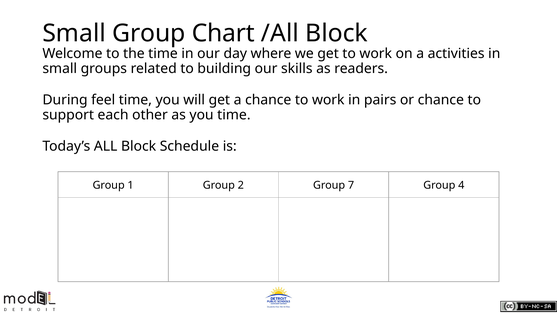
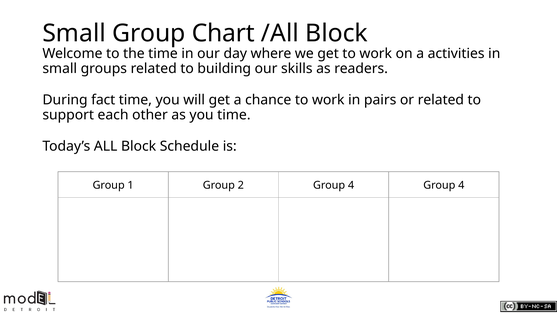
feel: feel -> fact (103, 100)
or chance: chance -> related (441, 100)
2 Group 7: 7 -> 4 (351, 185)
